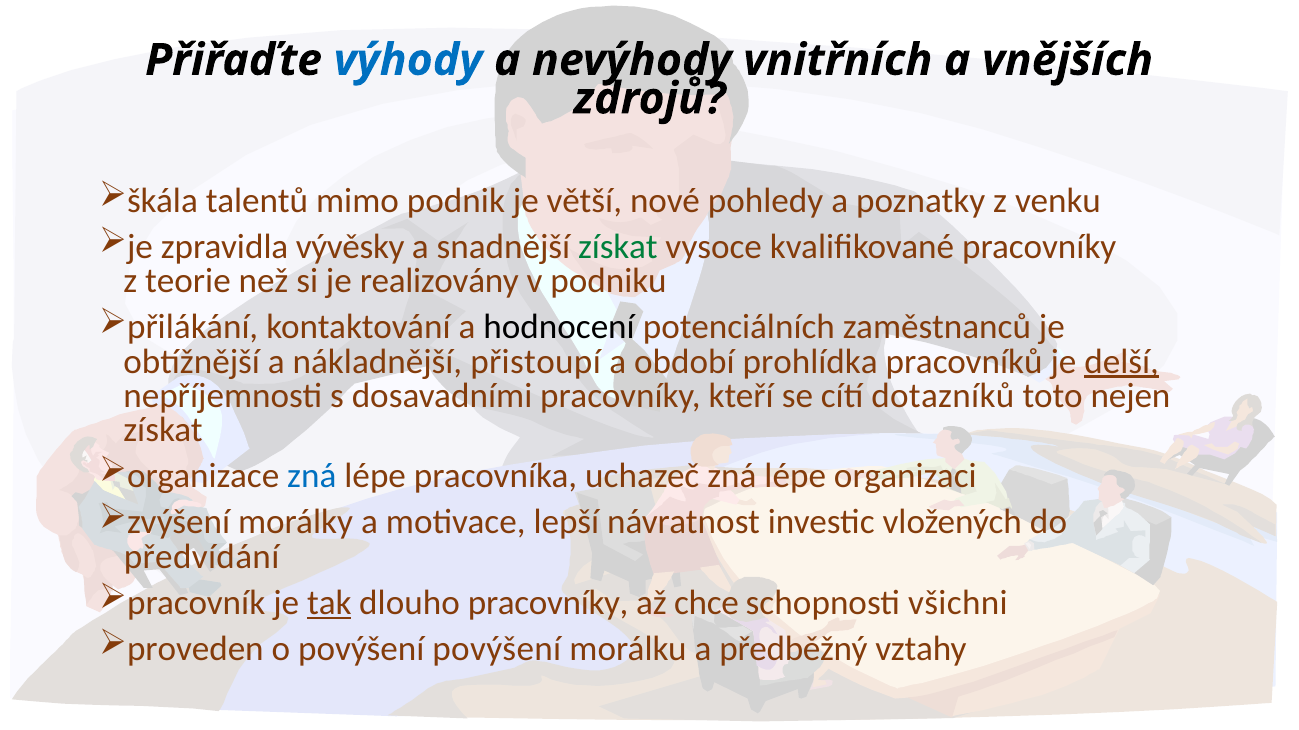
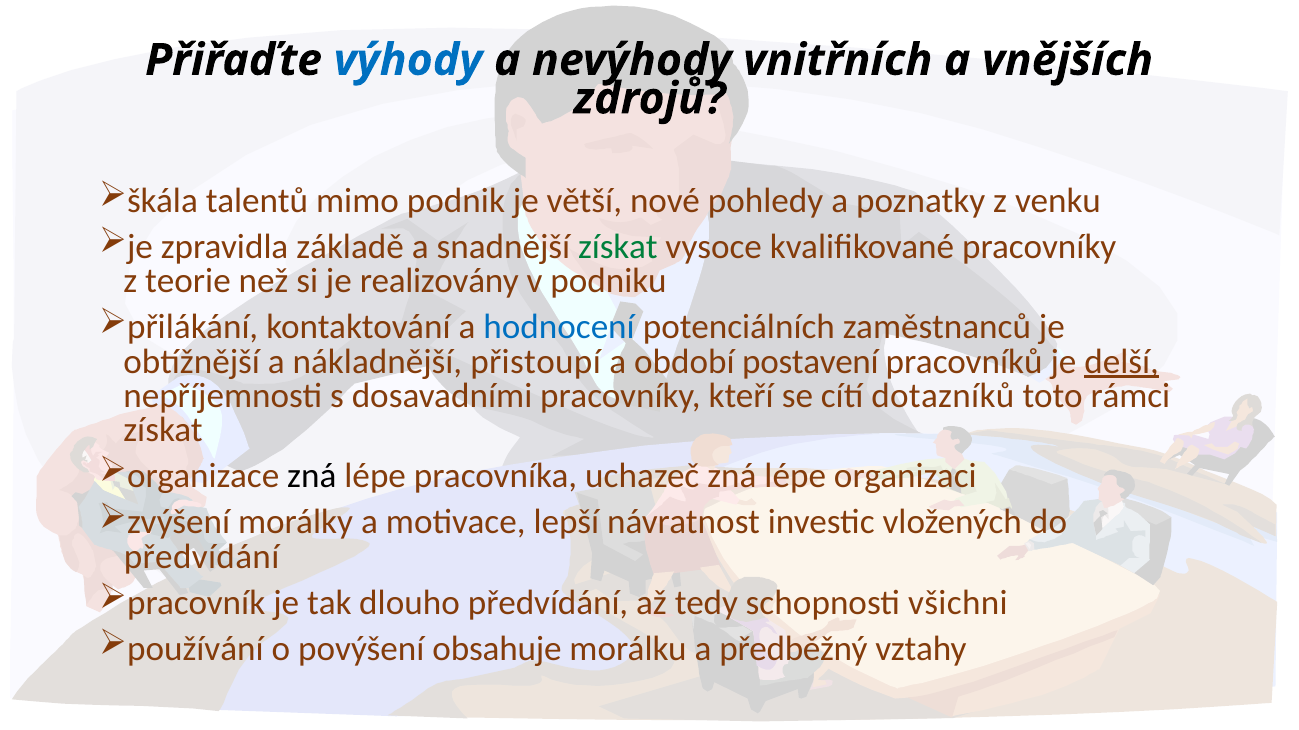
vývěsky: vývěsky -> základě (350, 247)
hodnocení colour: black -> blue (559, 328)
prohlídka: prohlídka -> postavení (810, 362)
nejen: nejen -> rámci (1130, 396)
zná colour: blue -> black (312, 476)
tak underline: present -> none (329, 603)
dlouho pracovníky: pracovníky -> předvídání (548, 603)
chce: chce -> tedy (706, 603)
proveden: proveden -> používání (195, 650)
povýšení povýšení: povýšení -> obsahuje (497, 650)
